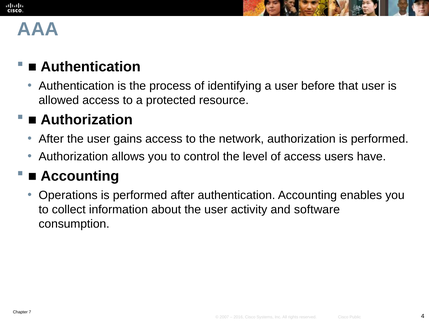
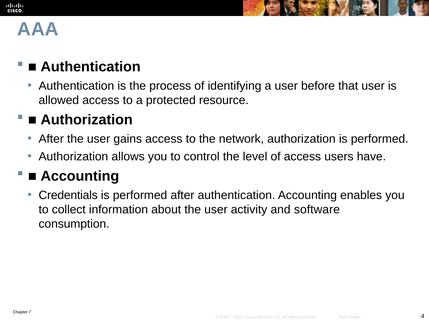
Operations: Operations -> Credentials (68, 196)
